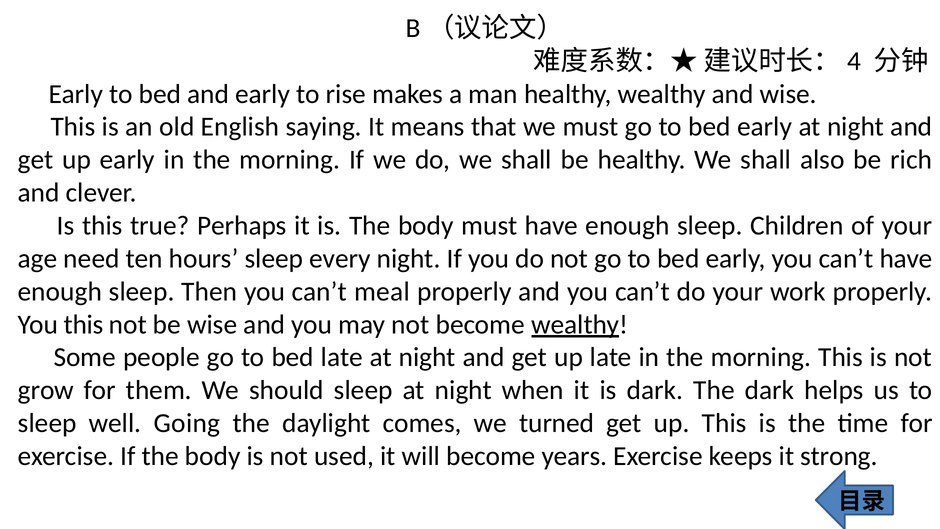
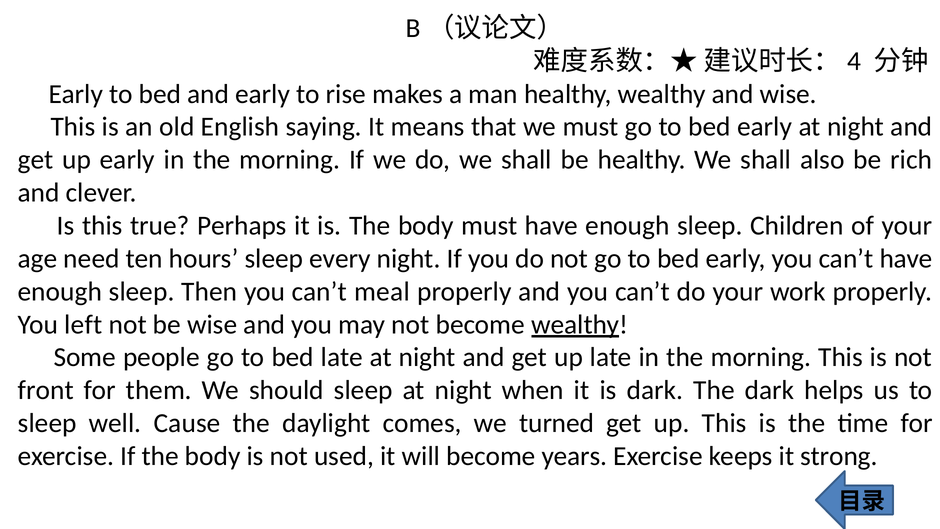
You this: this -> left (83, 324)
grow: grow -> front (46, 390)
Going: Going -> Cause (187, 423)
